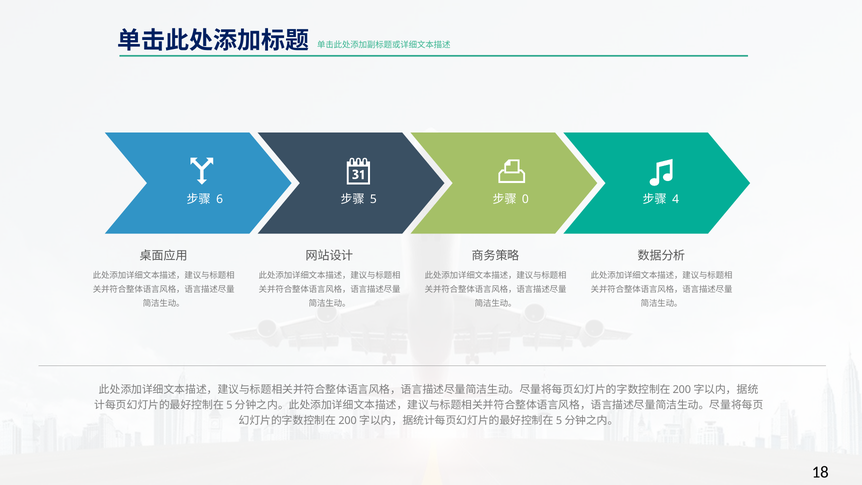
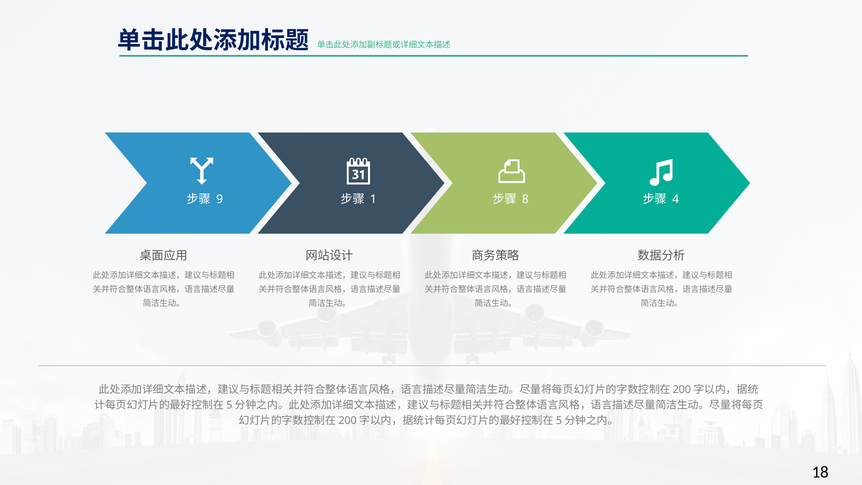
6: 6 -> 9 (220, 199)
5: 5 -> 1 (373, 199)
0: 0 -> 8 (525, 199)
